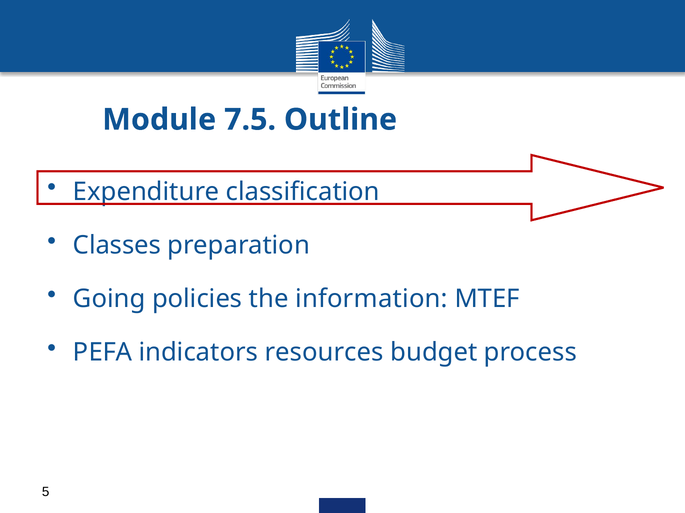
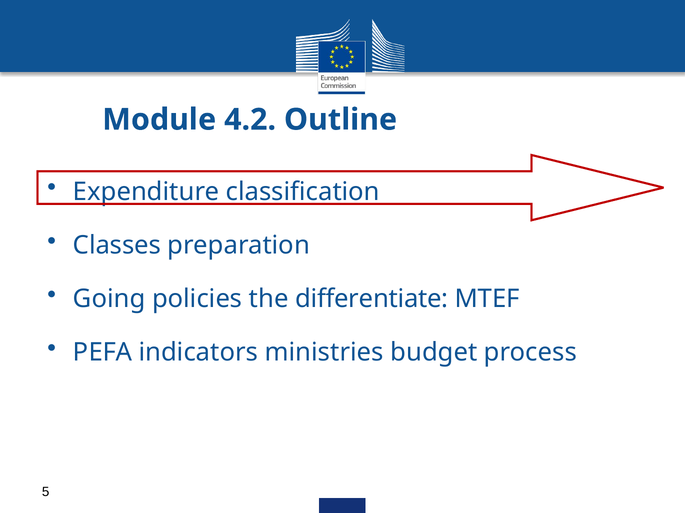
7.5: 7.5 -> 4.2 (250, 120)
information: information -> differentiate (372, 299)
resources: resources -> ministries (324, 353)
